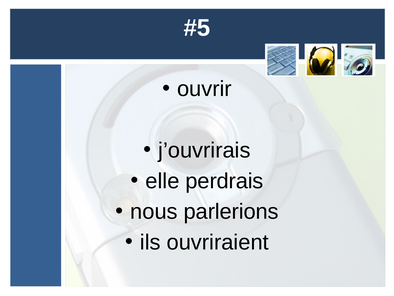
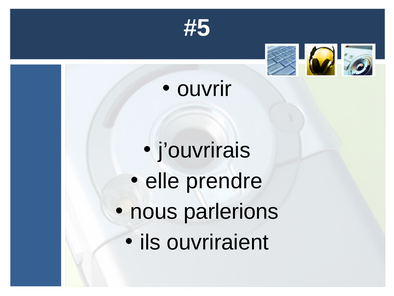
perdrais: perdrais -> prendre (224, 181)
